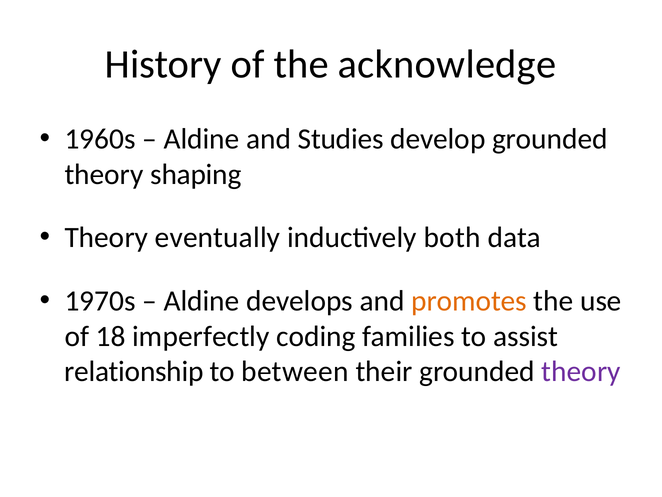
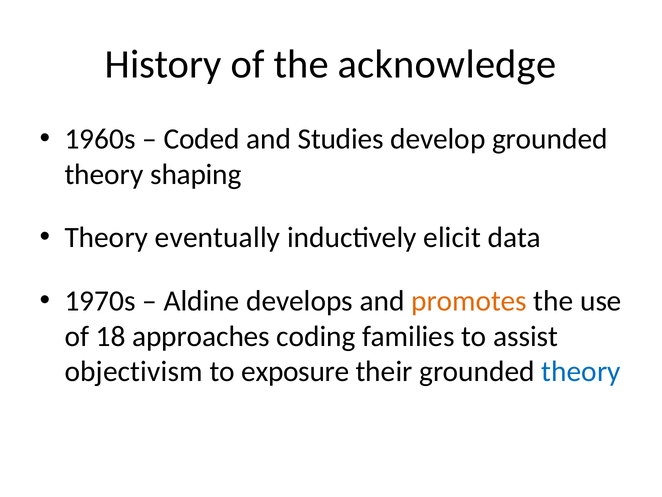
Aldine: Aldine -> Coded (202, 139)
both: both -> elicit (452, 237)
imperfectly: imperfectly -> approaches (201, 336)
relationship: relationship -> objectivism (134, 371)
between: between -> exposure (295, 371)
theory colour: purple -> blue (581, 371)
